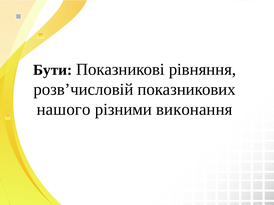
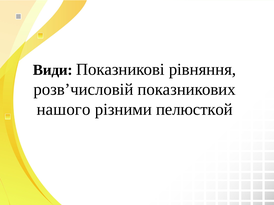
Бути: Бути -> Види (53, 70)
виконання: виконання -> пелюсткой (194, 110)
